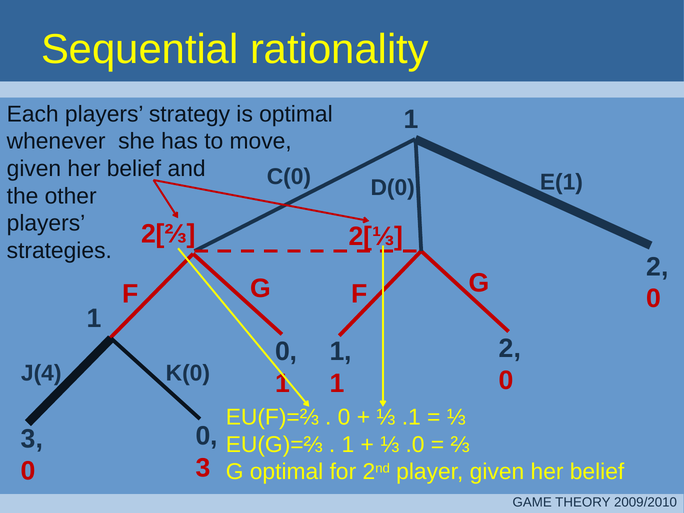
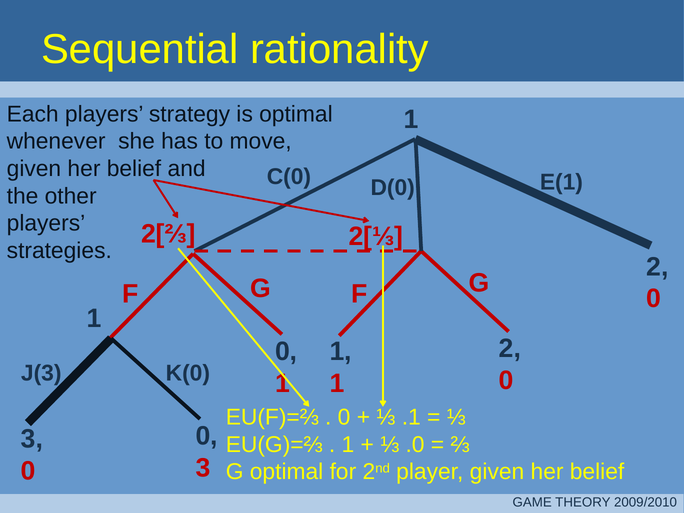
J(4: J(4 -> J(3 (41, 373)
